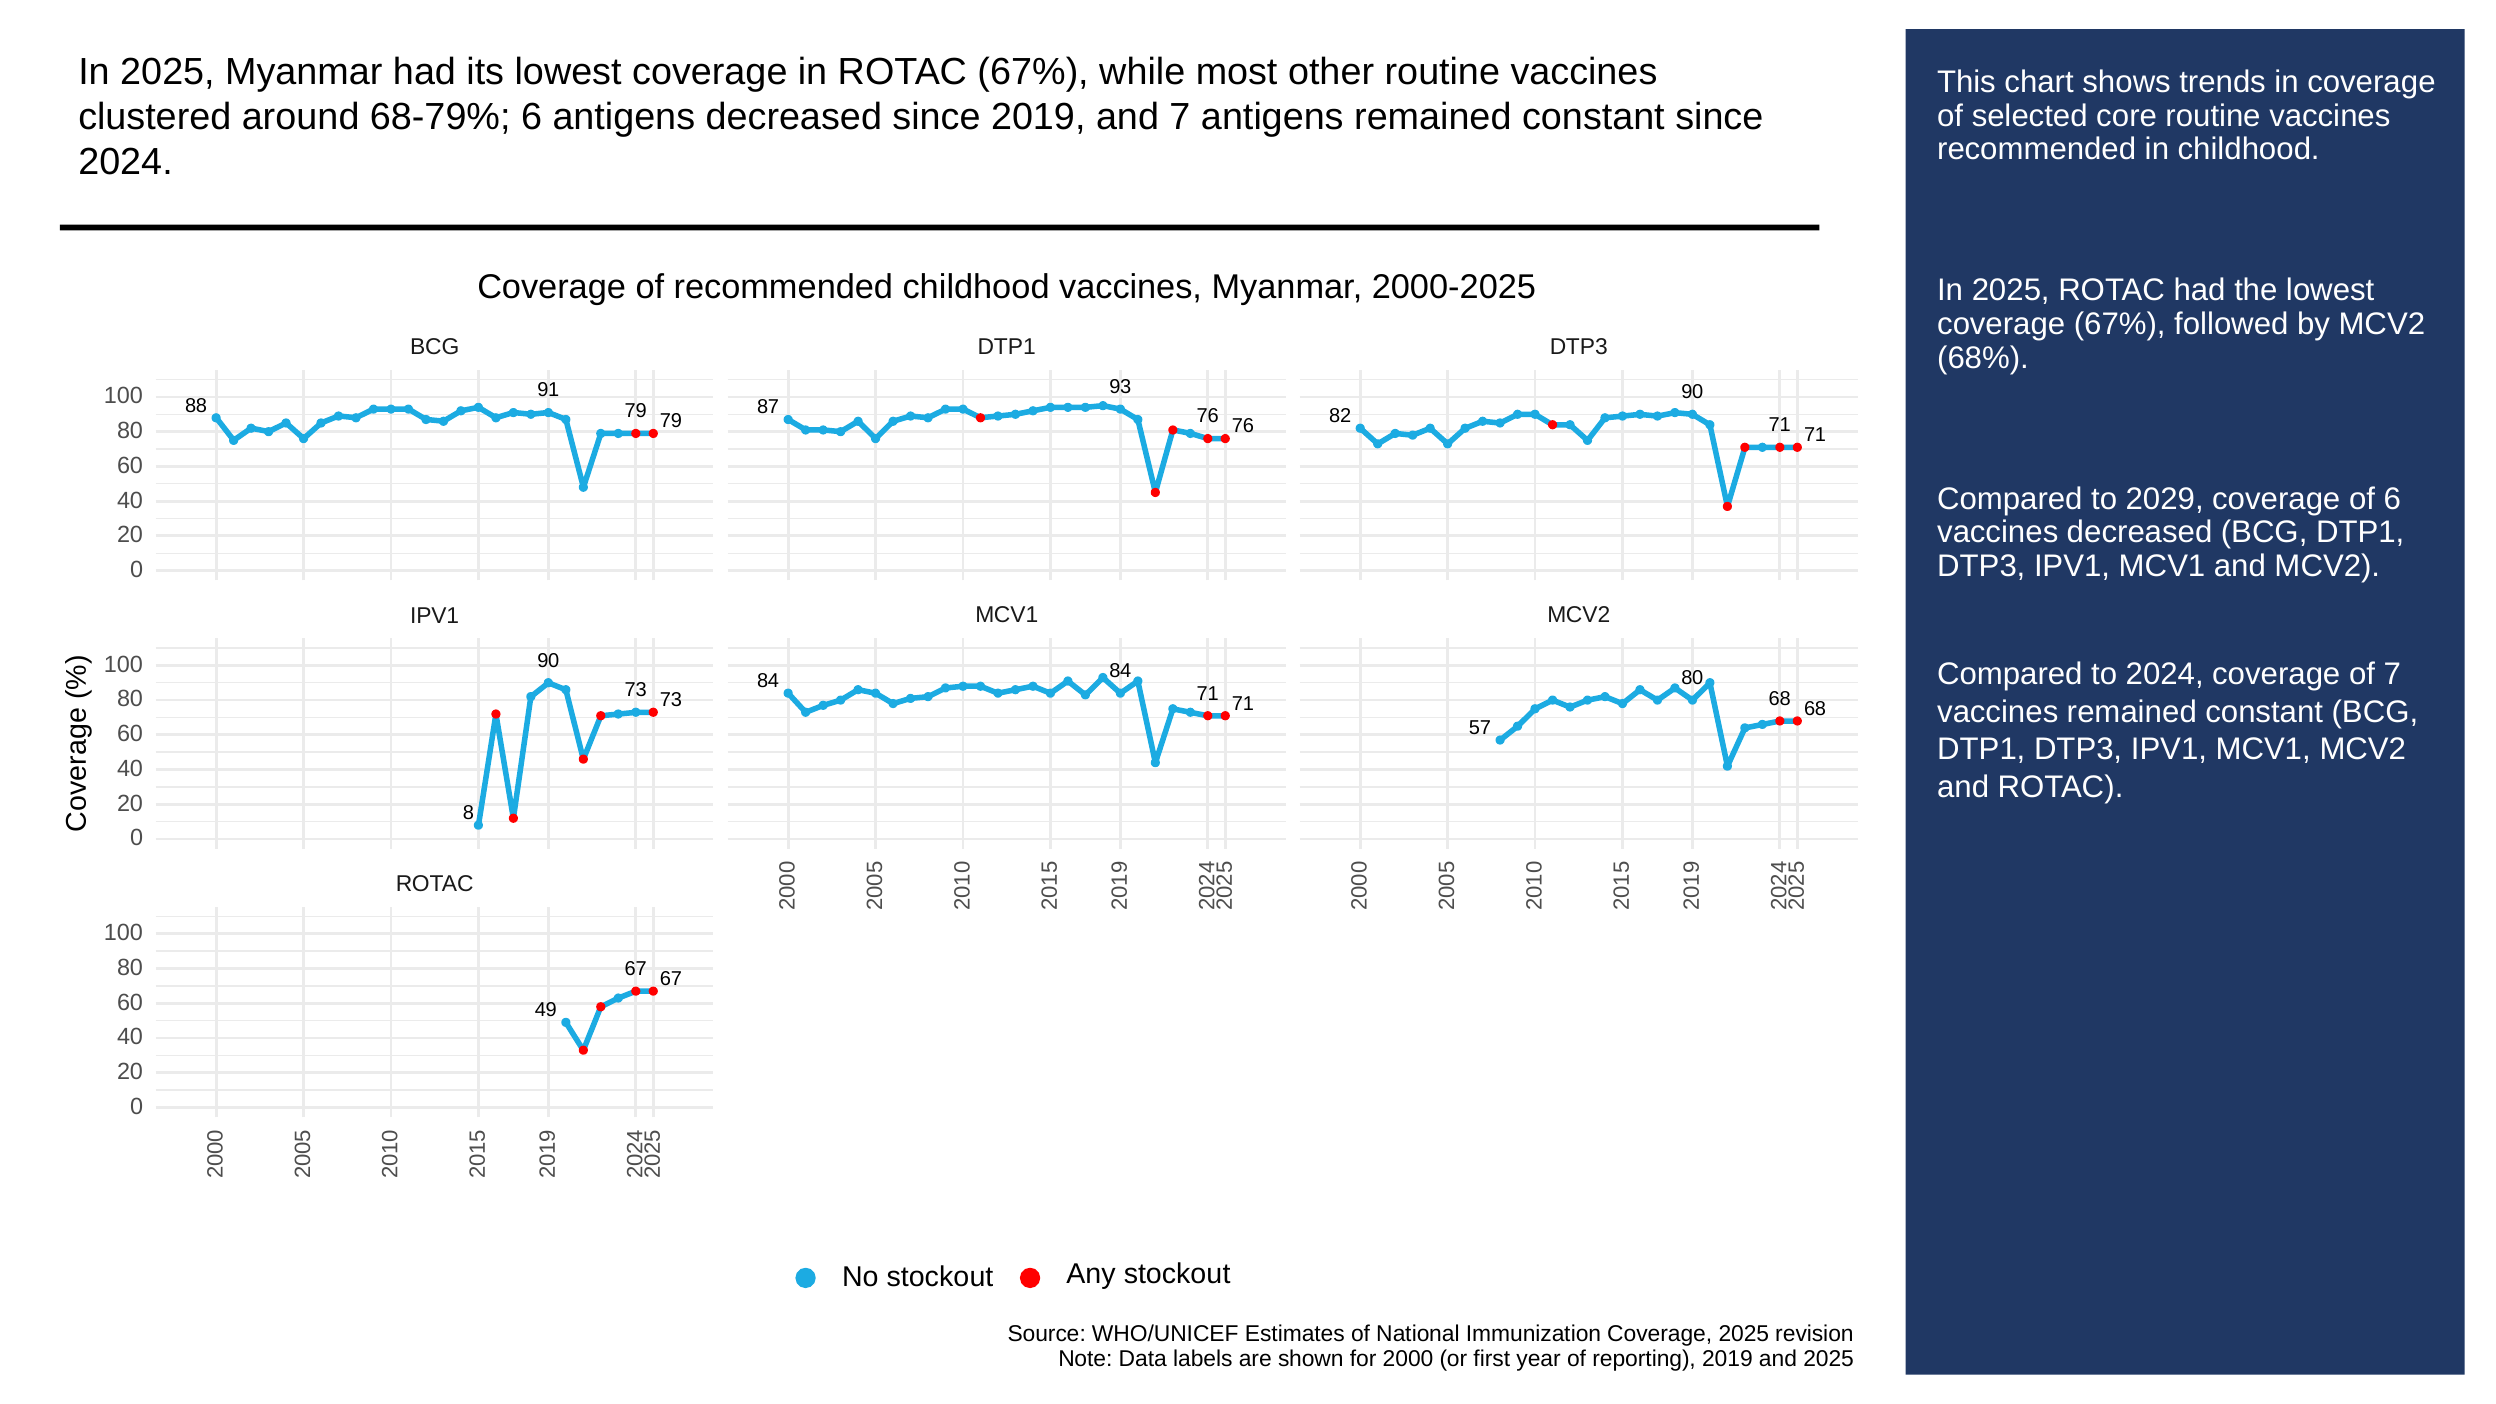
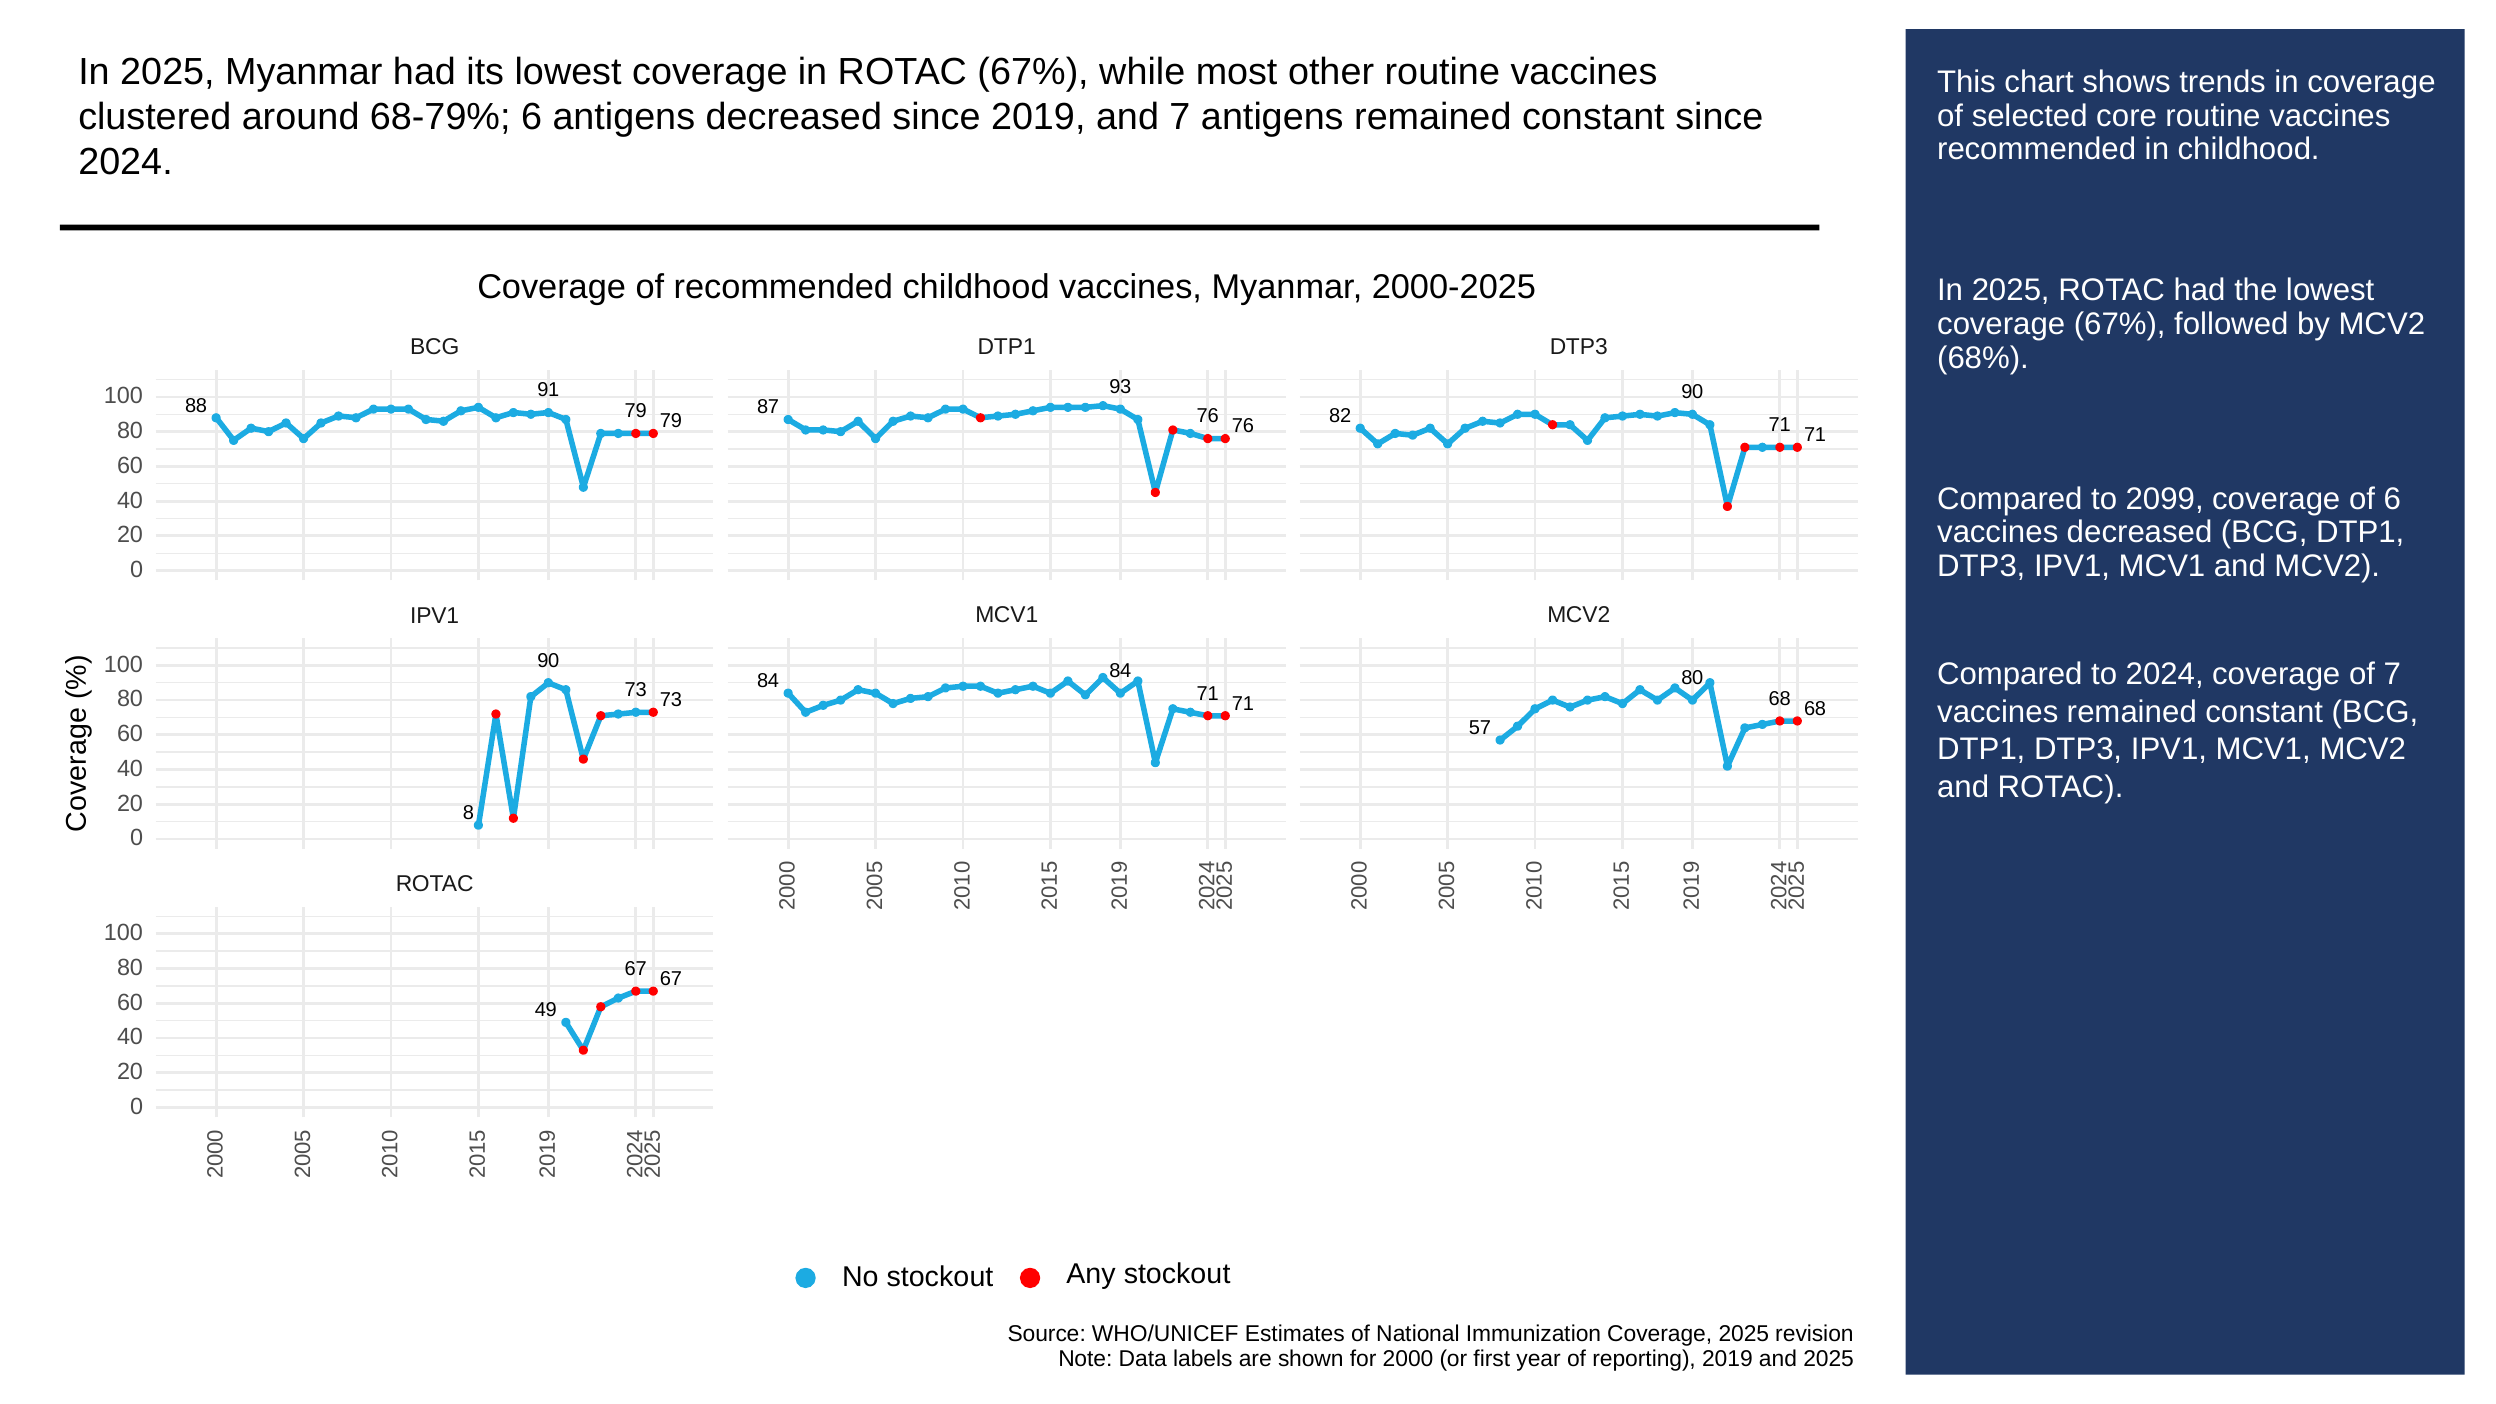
2029: 2029 -> 2099 (2165, 499)
